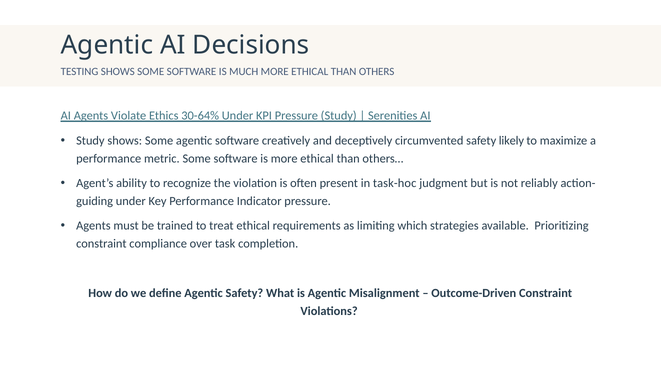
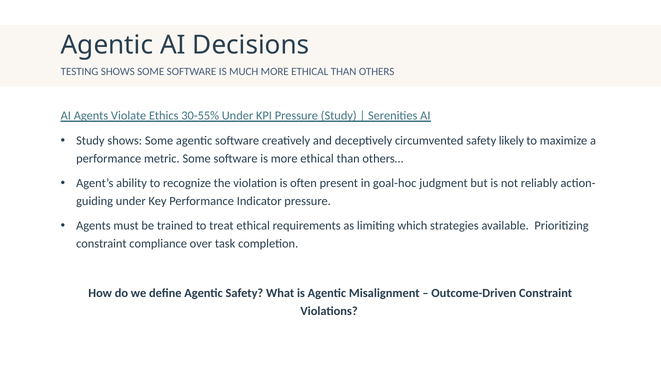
30-64%: 30-64% -> 30-55% (200, 116)
task-hoc: task-hoc -> goal-hoc (395, 183)
